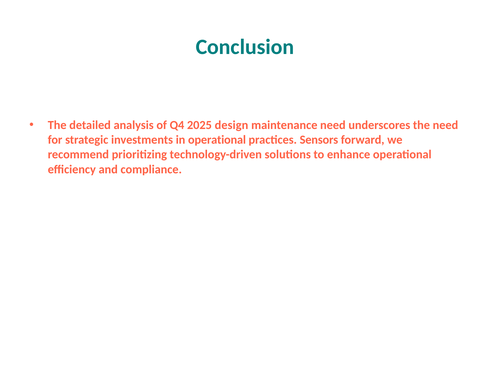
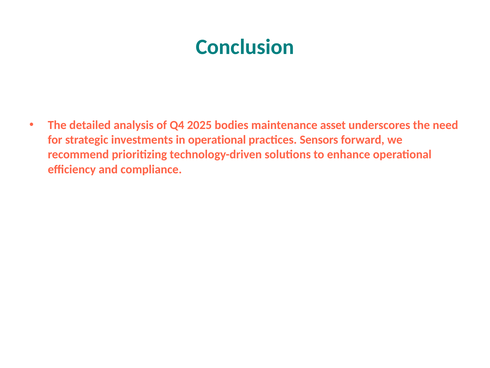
design: design -> bodies (232, 125)
maintenance need: need -> asset (333, 125)
